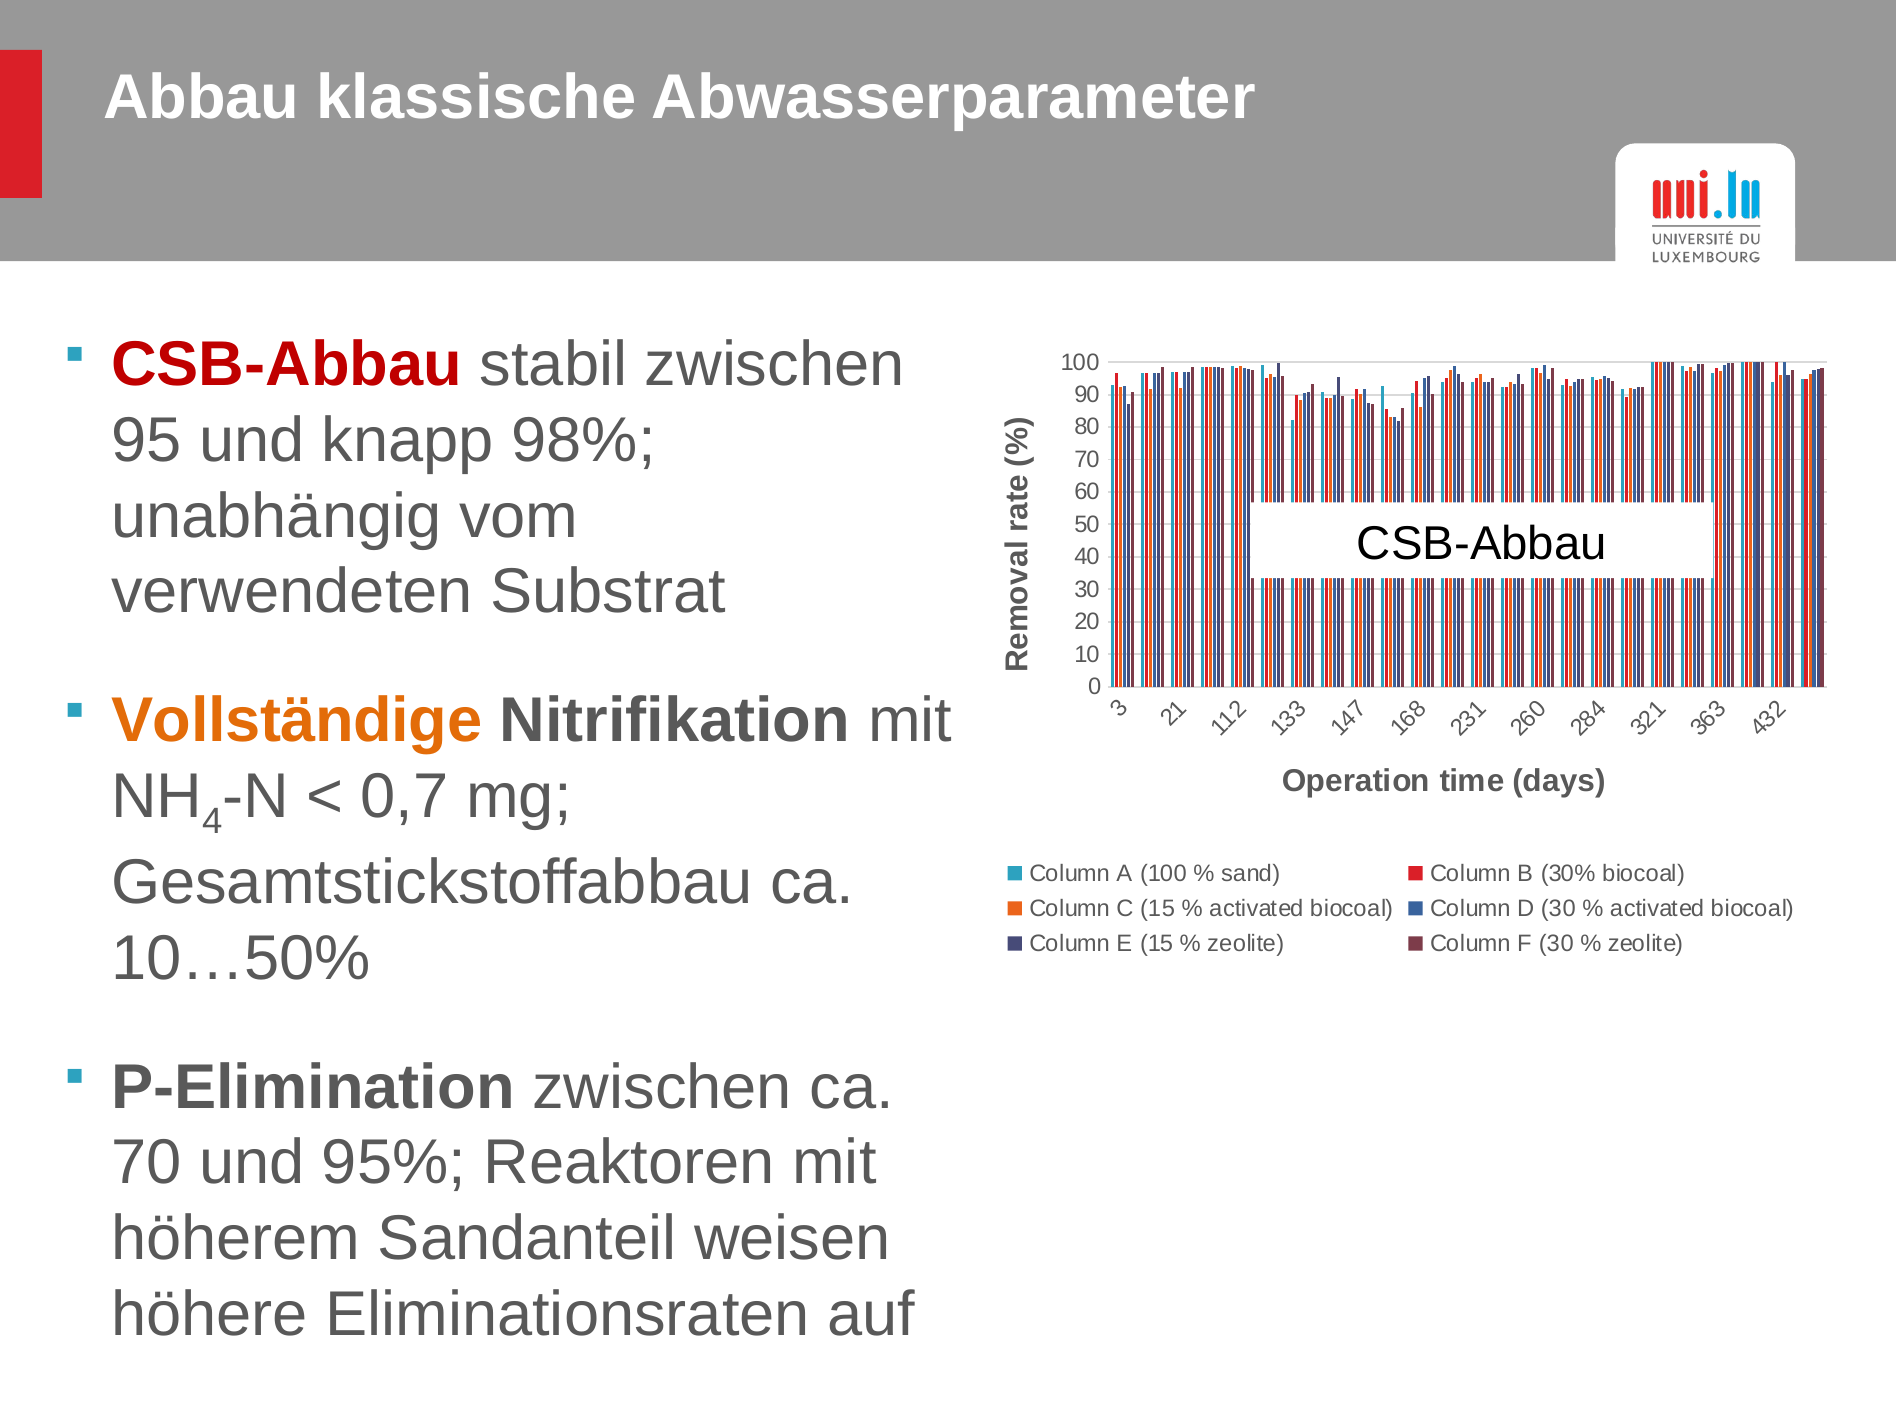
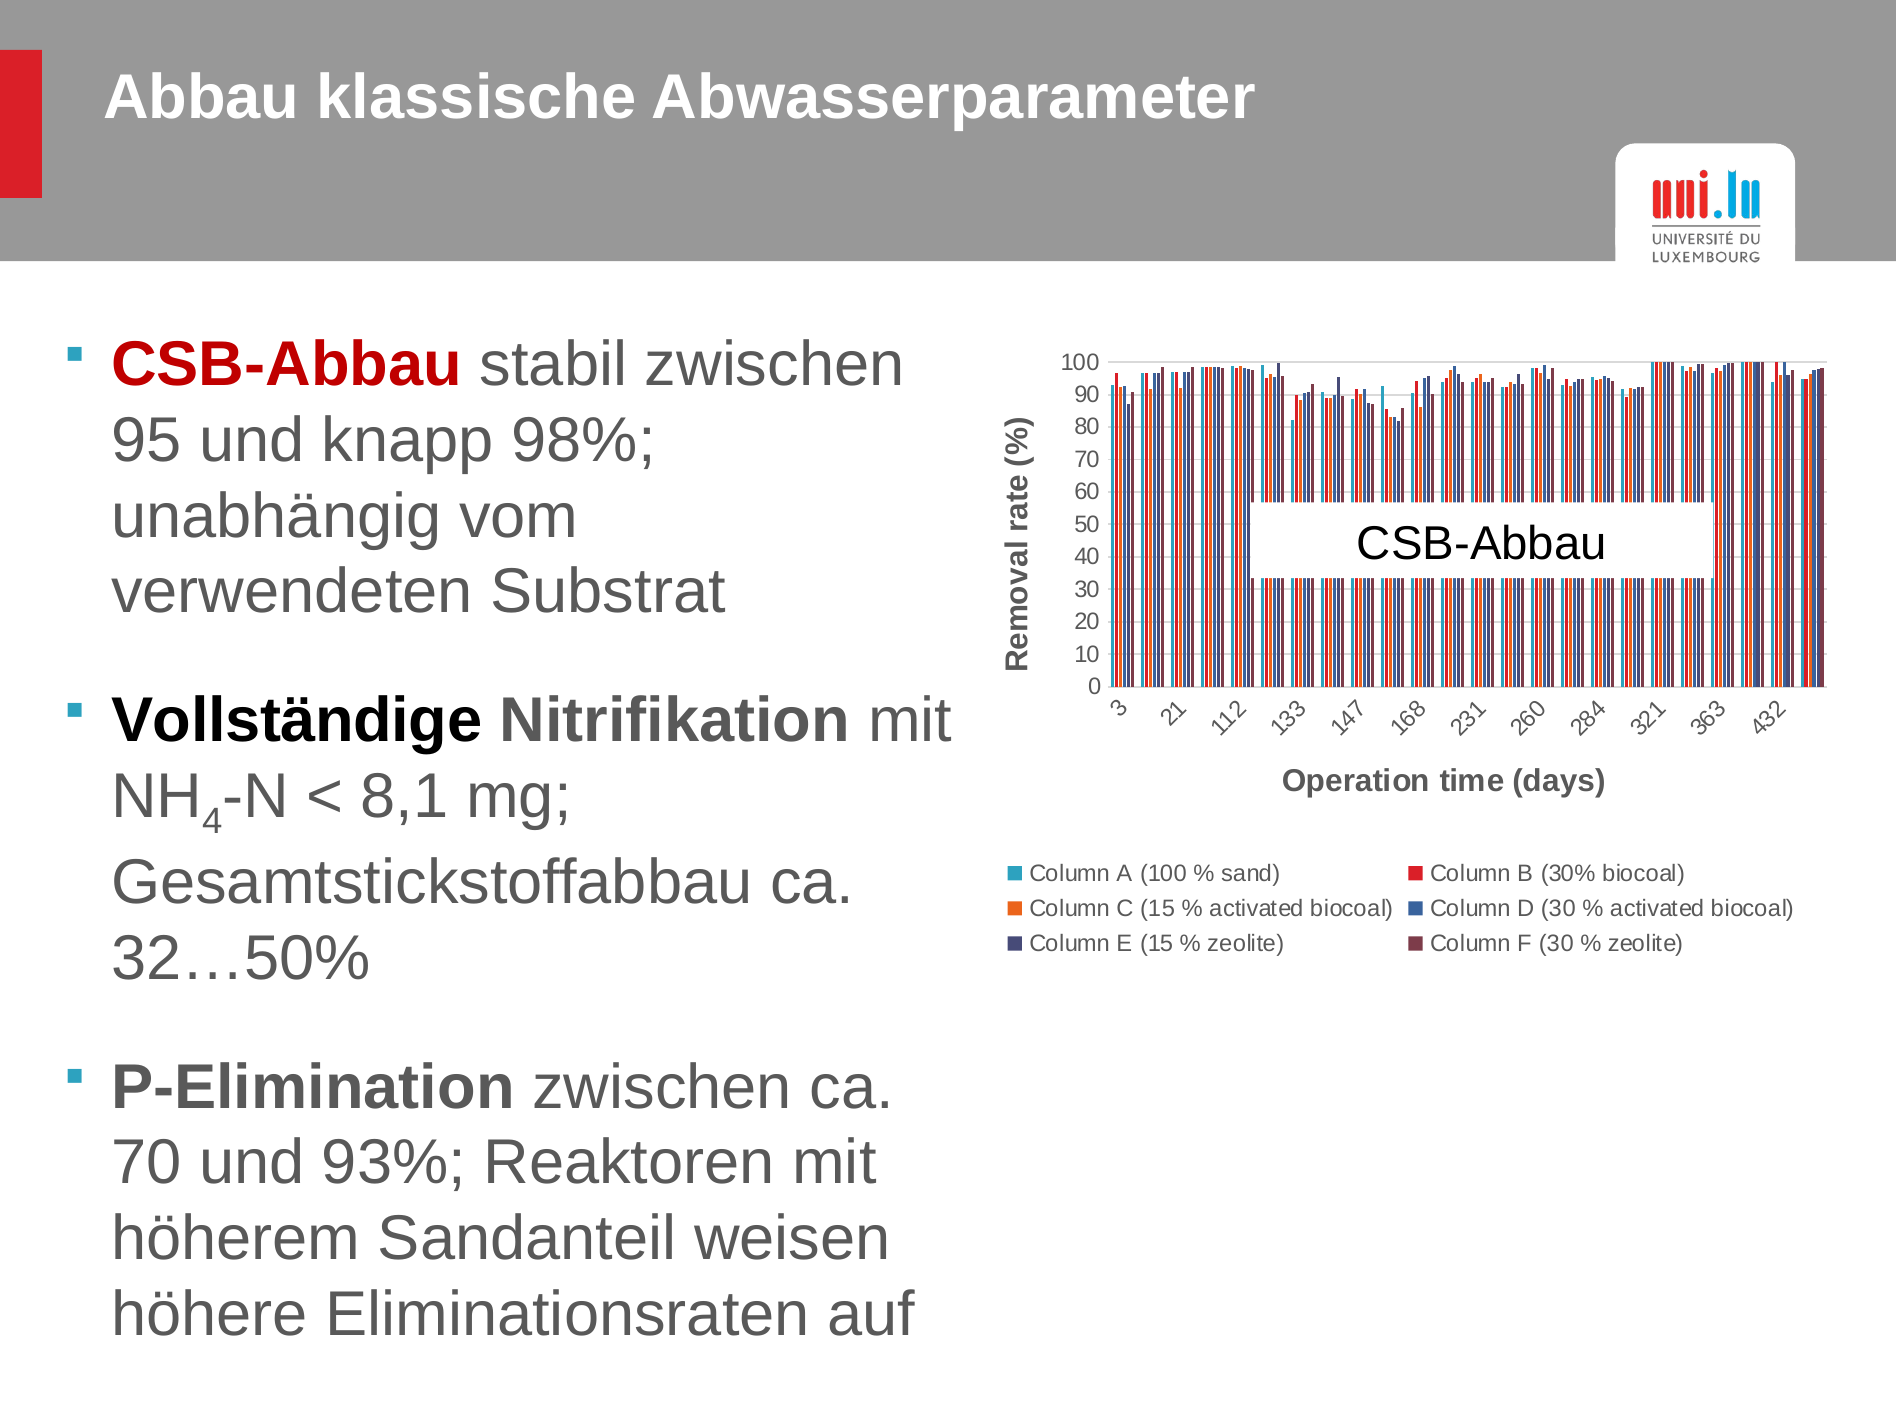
Vollständige colour: orange -> black (297, 721)
0,7: 0,7 -> 8,1 (405, 797)
10…50%: 10…50% -> 32…50% (241, 959)
95%: 95% -> 93% (394, 1163)
